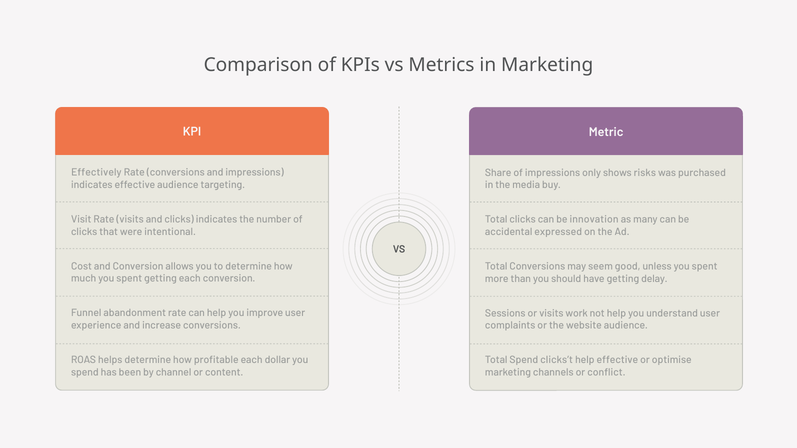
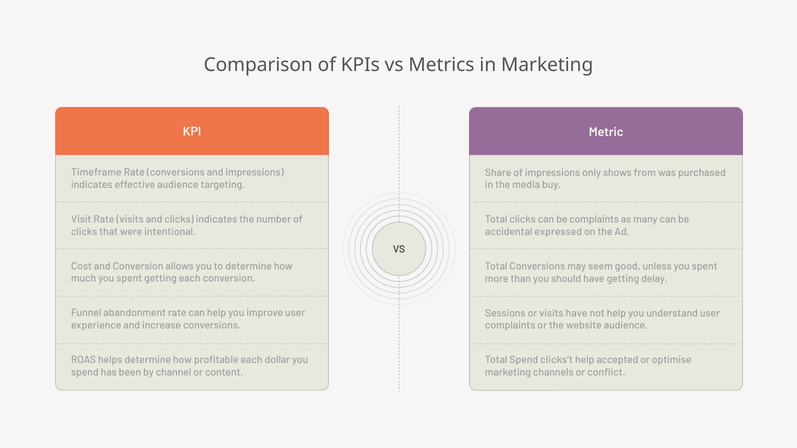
Effectively: Effectively -> Timeframe (96, 173)
risks: risks -> from (645, 173)
be innovation: innovation -> complaints (594, 220)
visits work: work -> have (577, 313)
help effective: effective -> accepted (617, 360)
